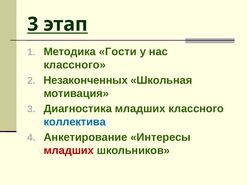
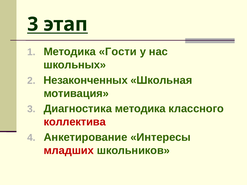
классного: классного -> школьных (75, 65)
Диагностика младших: младших -> методика (140, 109)
коллектива colour: blue -> red (75, 122)
